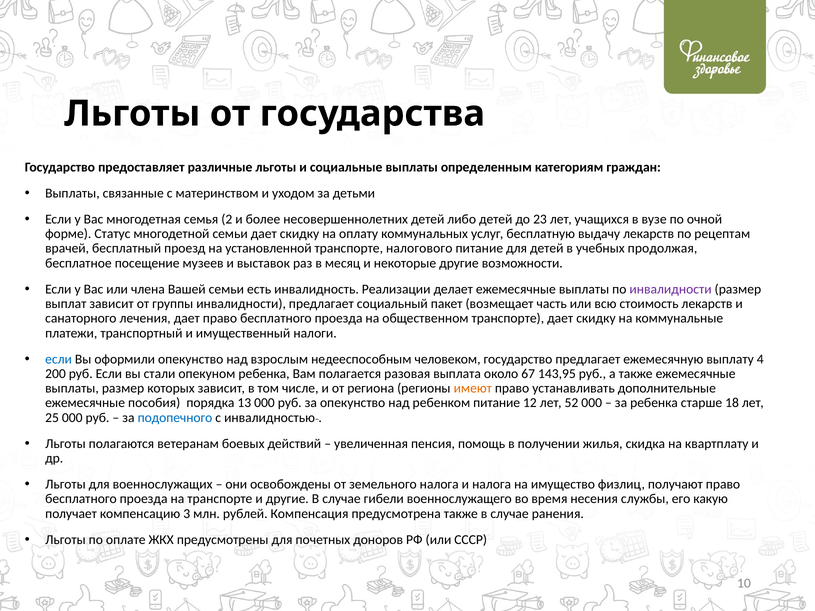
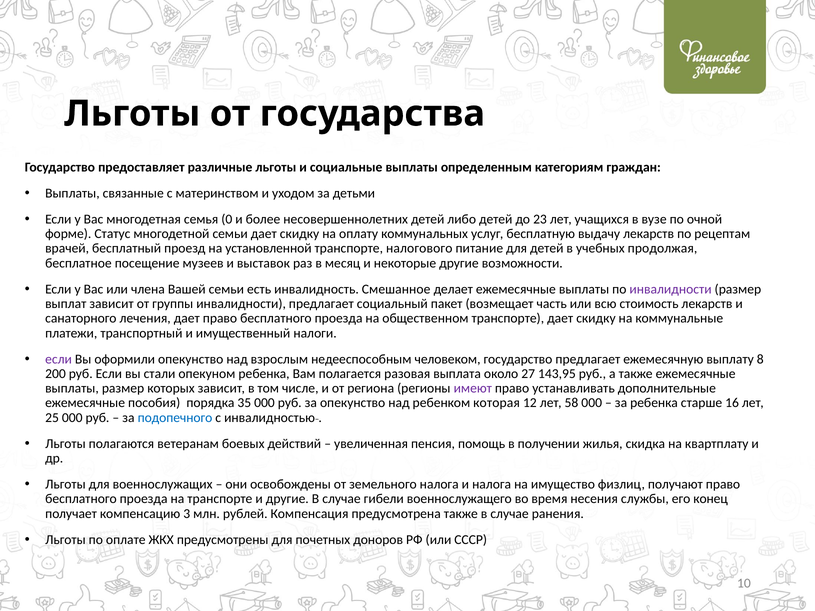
2: 2 -> 0 (227, 219)
Реализации: Реализации -> Смешанное (396, 289)
если colour: blue -> purple (59, 359)
4: 4 -> 8 (760, 359)
67: 67 -> 27 (528, 374)
имеют colour: orange -> purple (473, 389)
13: 13 -> 35 (244, 403)
ребенком питание: питание -> которая (497, 403)
52: 52 -> 58 (571, 403)
18: 18 -> 16 (732, 403)
какую: какую -> конец (711, 499)
